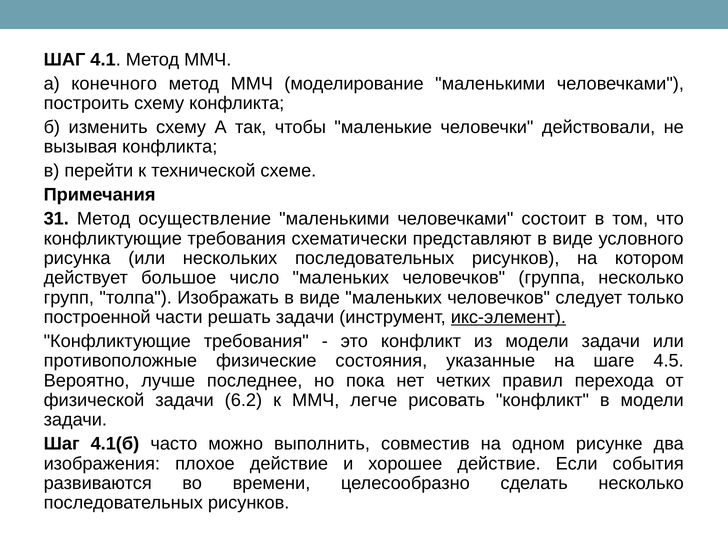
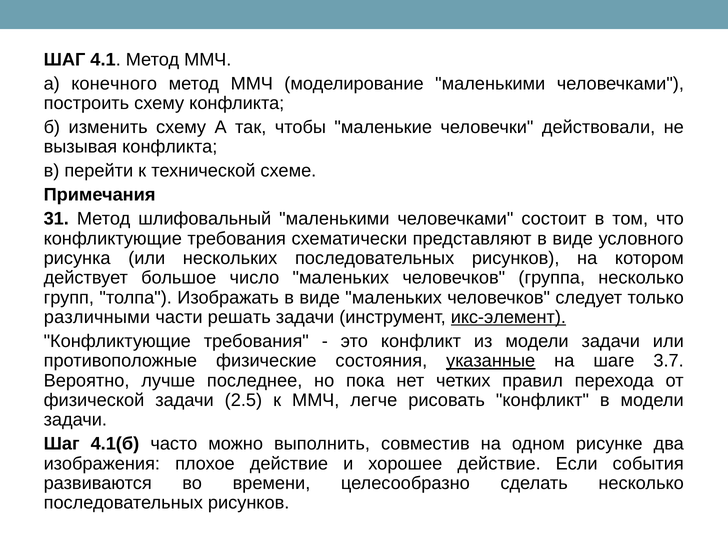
осуществление: осуществление -> шлифовальный (205, 219)
построенной: построенной -> различными (97, 317)
указанные underline: none -> present (491, 361)
4.5: 4.5 -> 3.7 (669, 361)
6.2: 6.2 -> 2.5 (243, 400)
